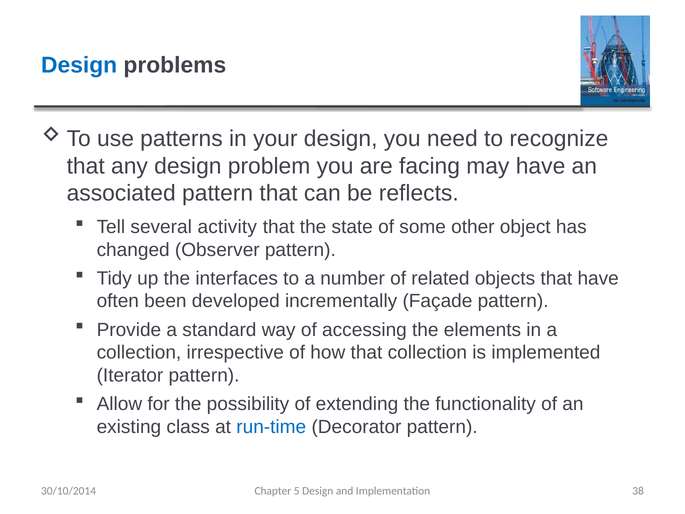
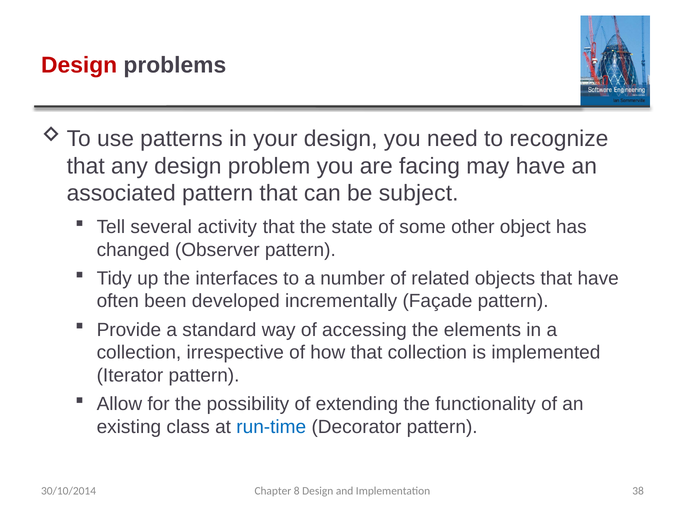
Design colour: blue -> red (79, 65)
reflects: reflects -> subject (419, 193)
5: 5 -> 8 (297, 491)
